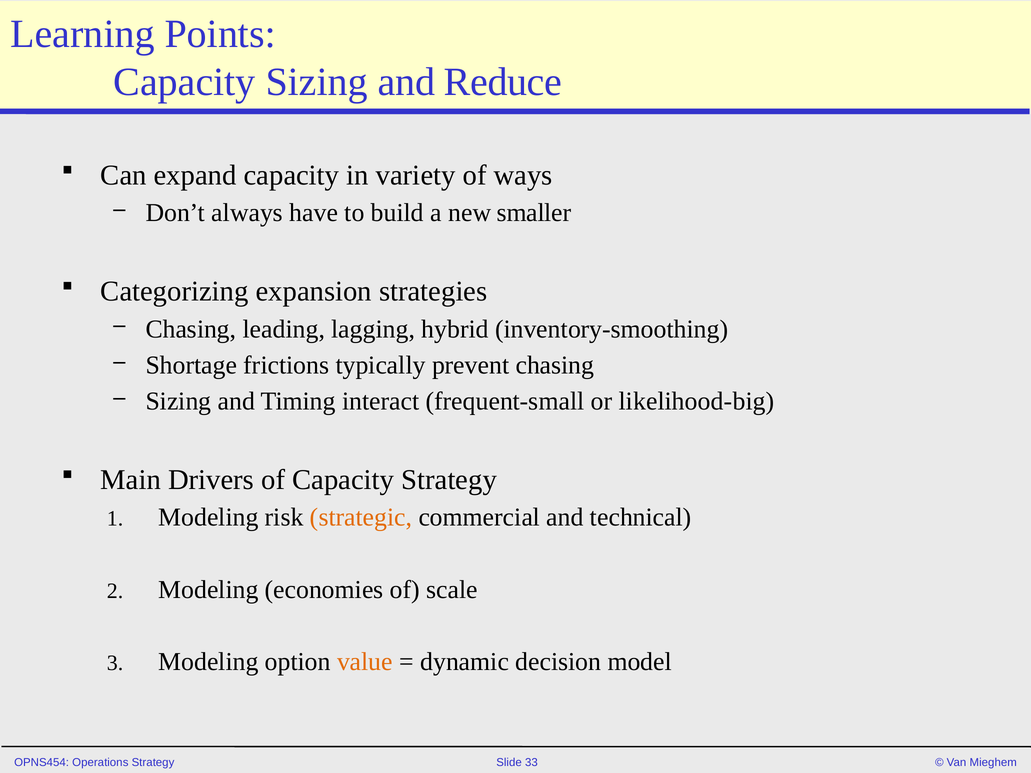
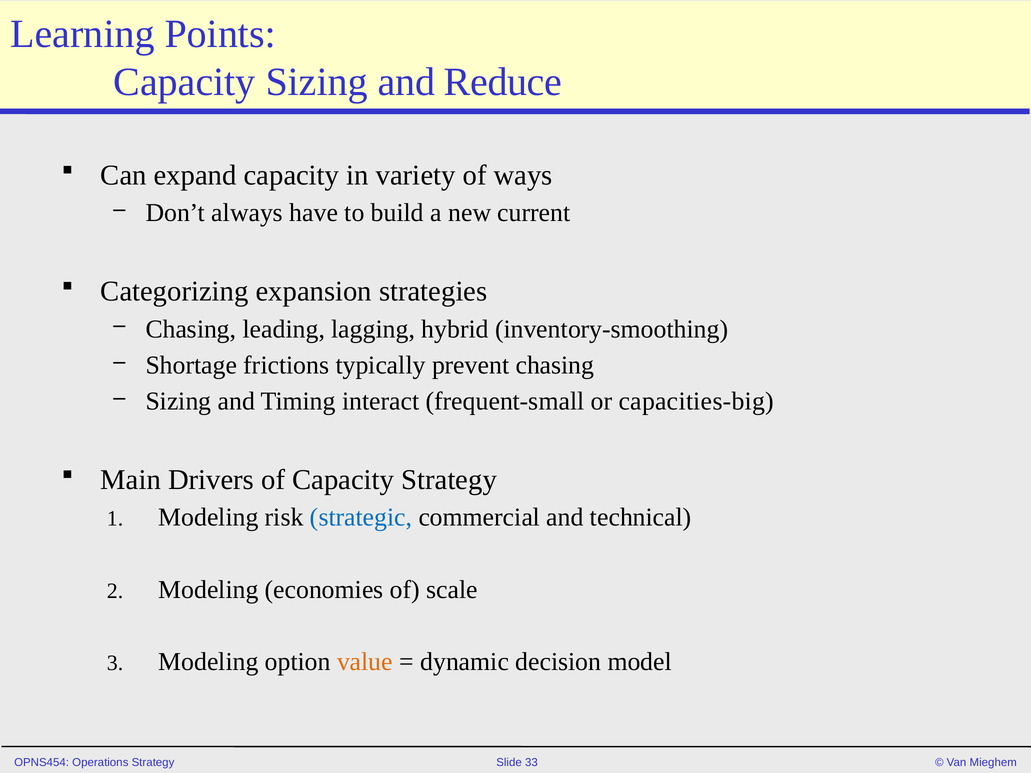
smaller: smaller -> current (534, 213)
likelihood-big: likelihood-big -> capacities-big (696, 401)
strategic colour: orange -> blue (361, 518)
